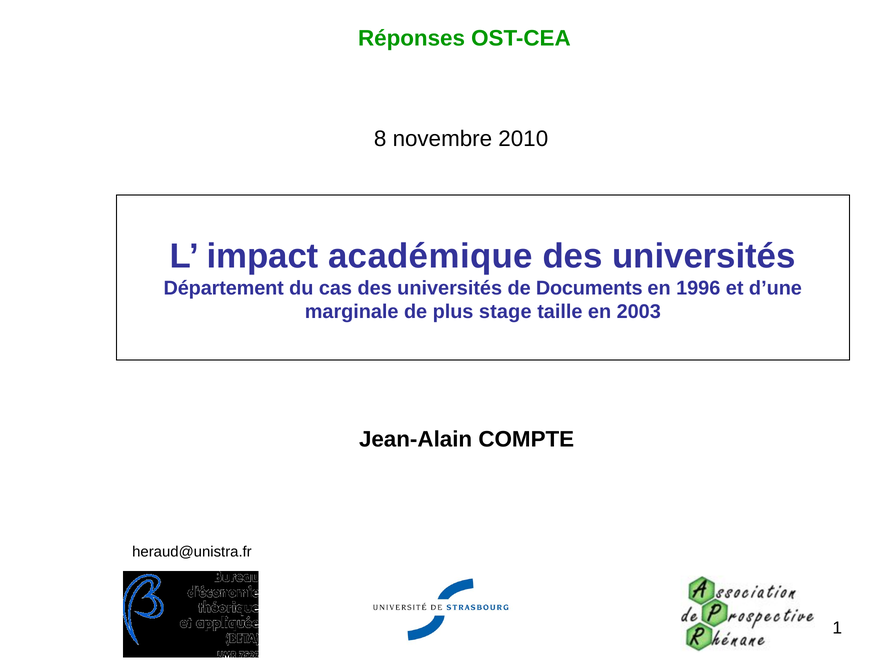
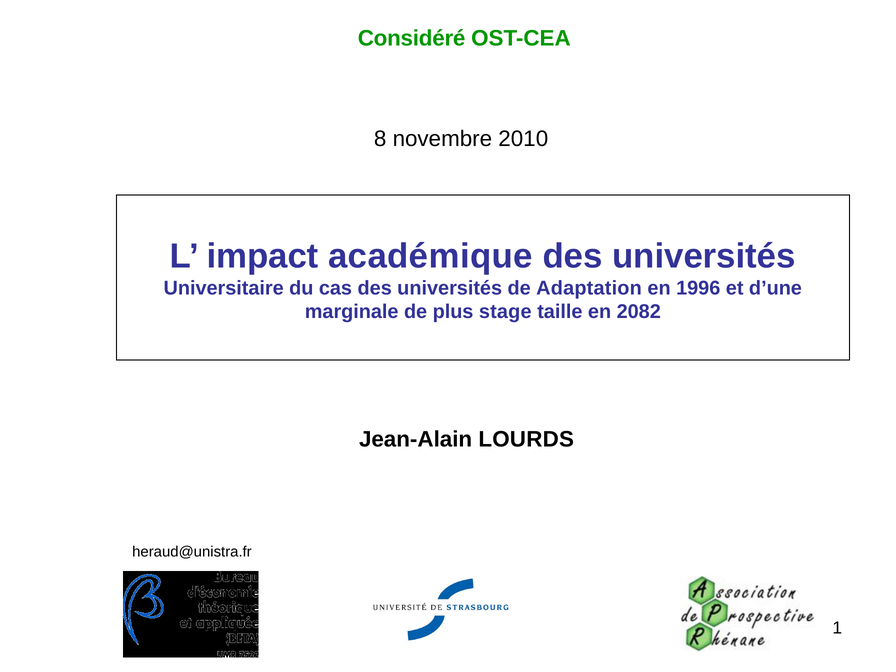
Réponses: Réponses -> Considéré (412, 38)
Département: Département -> Universitaire (224, 288)
Documents: Documents -> Adaptation (589, 288)
2003: 2003 -> 2082 (639, 312)
COMPTE: COMPTE -> LOURDS (526, 439)
